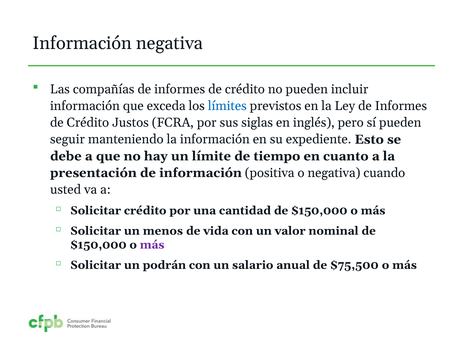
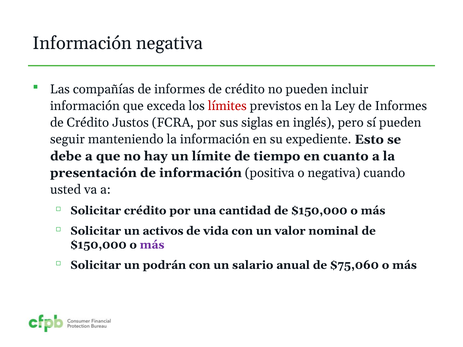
límites colour: blue -> red (227, 106)
menos: menos -> activos (163, 231)
$75,500: $75,500 -> $75,060 (354, 265)
